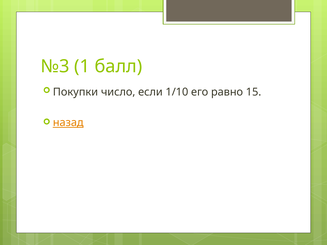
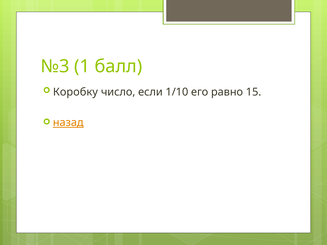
Покупки: Покупки -> Коробку (75, 92)
